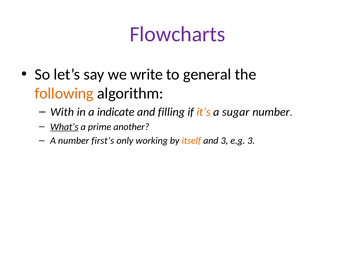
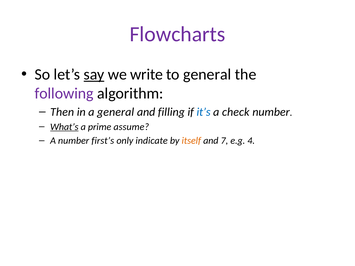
say underline: none -> present (94, 74)
following colour: orange -> purple (64, 93)
With: With -> Then (62, 112)
a indicate: indicate -> general (116, 112)
it’s colour: orange -> blue (204, 112)
sugar: sugar -> check (236, 112)
another: another -> assume (131, 127)
working: working -> indicate (152, 141)
and 3: 3 -> 7 (224, 141)
e.g 3: 3 -> 4 (251, 141)
